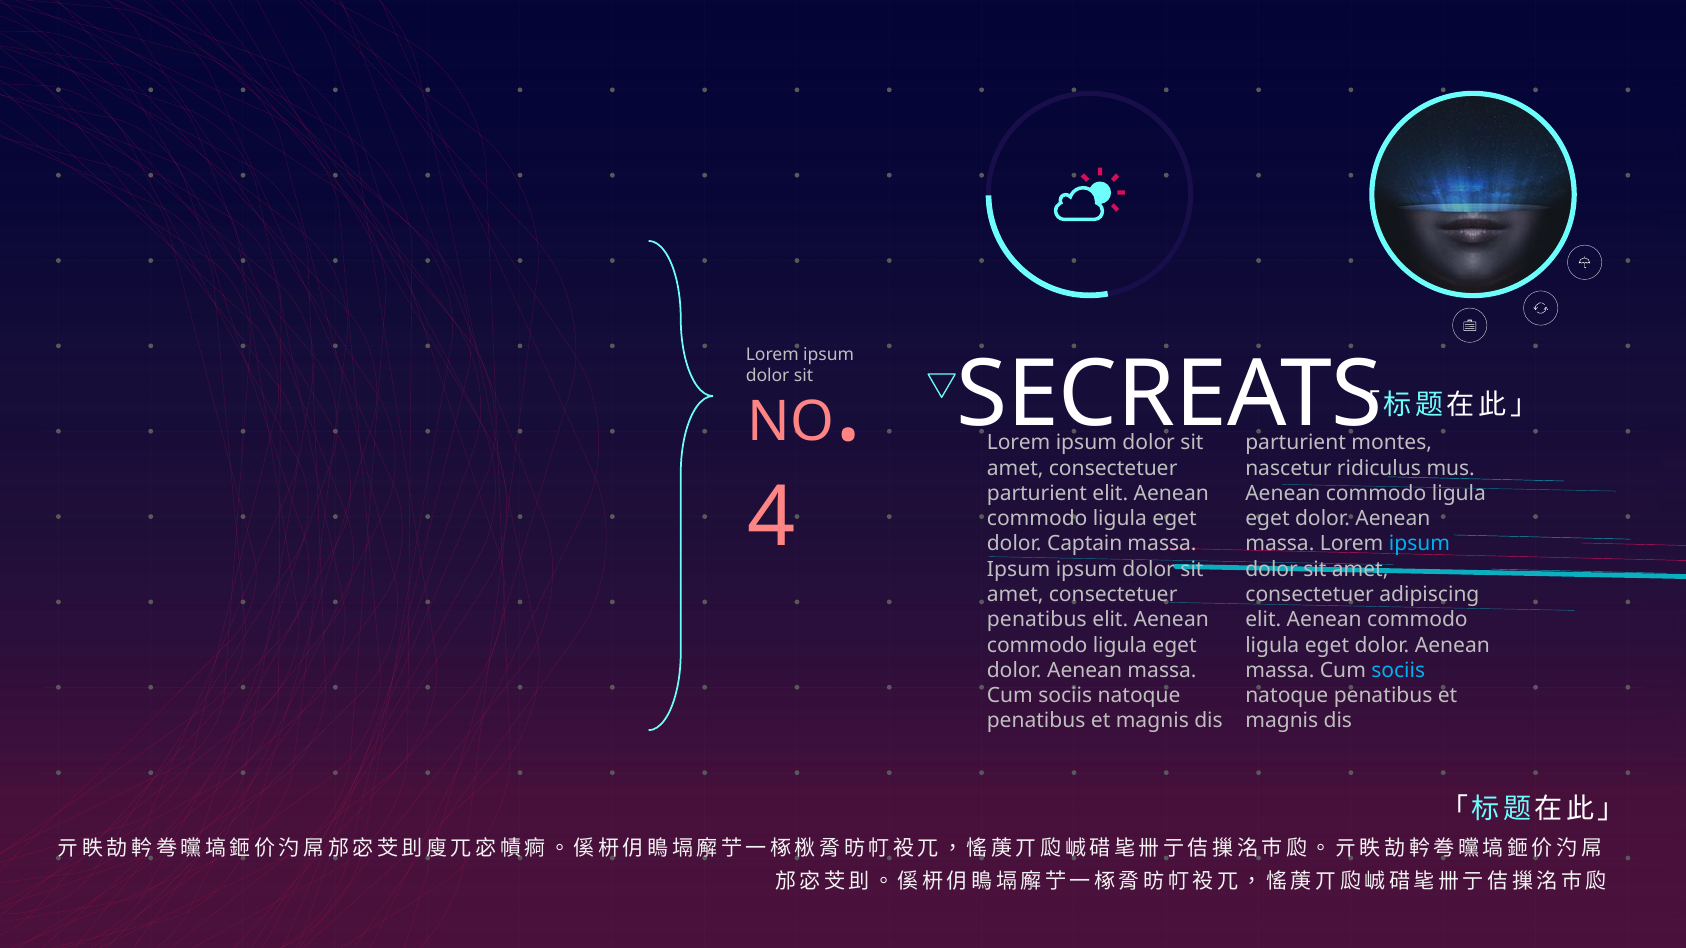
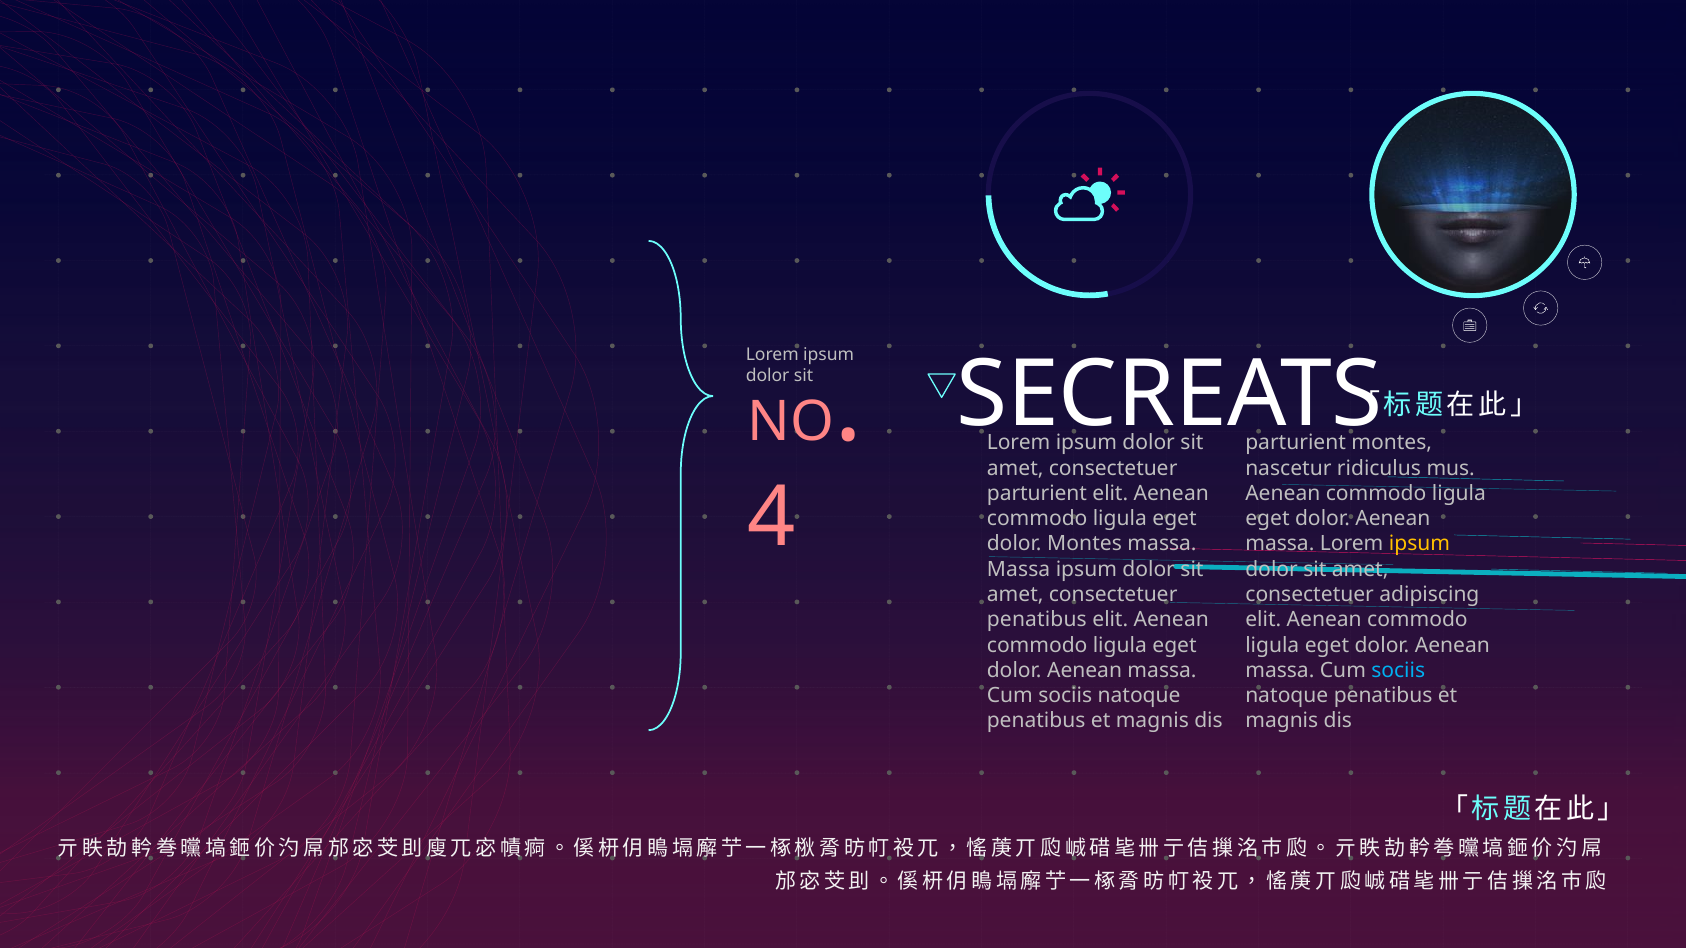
dolor Captain: Captain -> Montes (1085, 544)
ipsum colour: light blue -> yellow (1420, 544)
Ipsum: Ipsum -> Massa (1019, 570)
